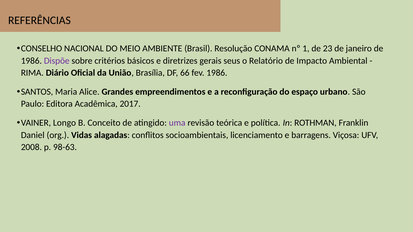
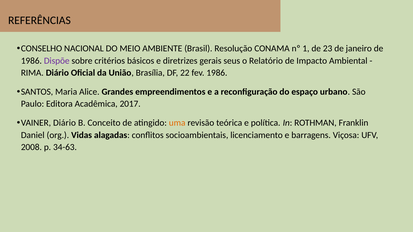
66: 66 -> 22 (185, 73)
VAINER Longo: Longo -> Diário (65, 123)
uma colour: purple -> orange (177, 123)
98-63: 98-63 -> 34-63 (65, 147)
